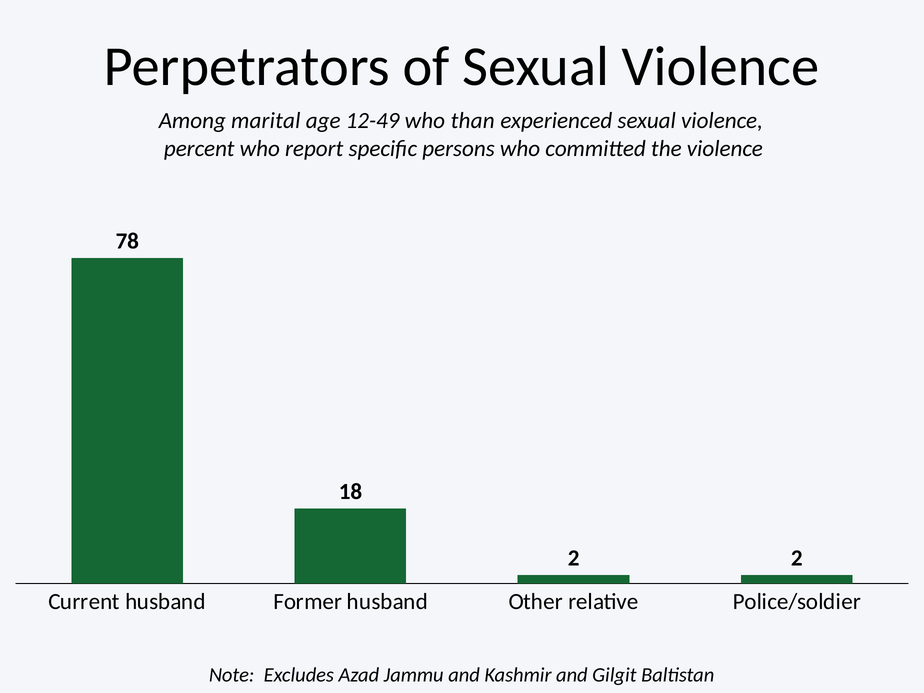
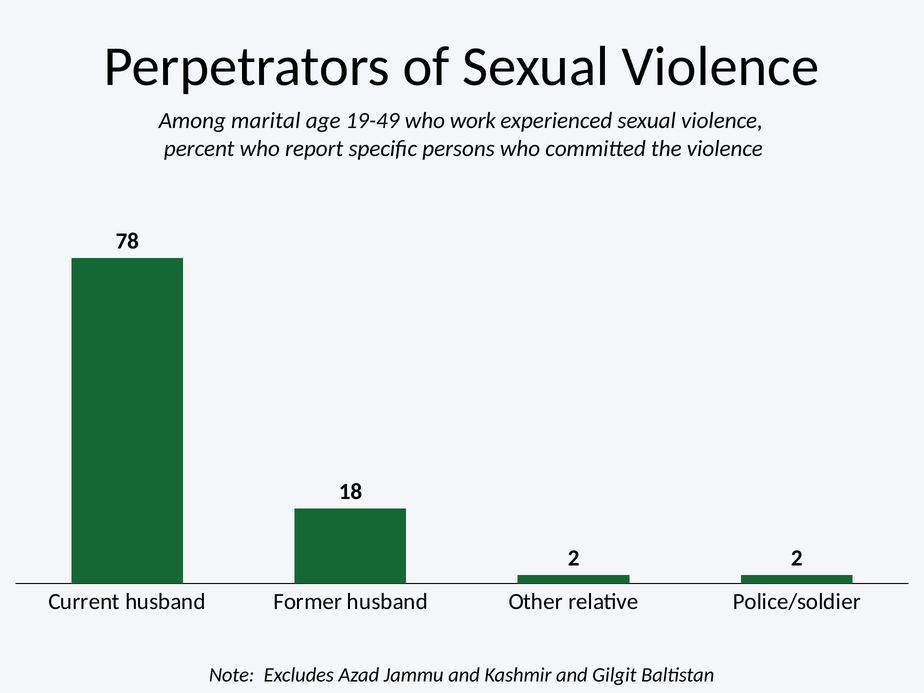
12-49: 12-49 -> 19-49 (373, 121)
than: than -> work (473, 121)
